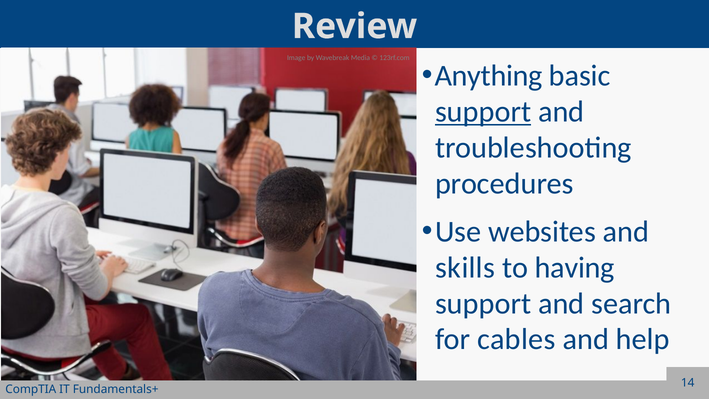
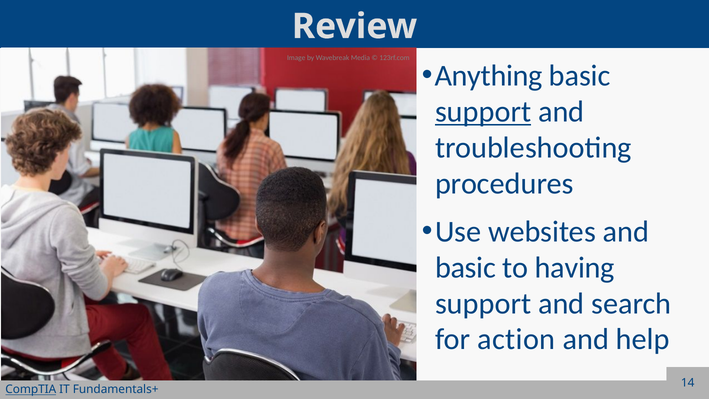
skills: skills -> basic (465, 267)
cables: cables -> action (516, 339)
CompTIA underline: none -> present (31, 389)
